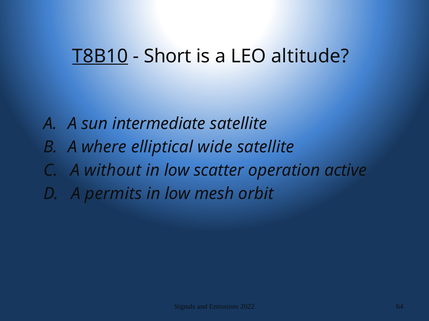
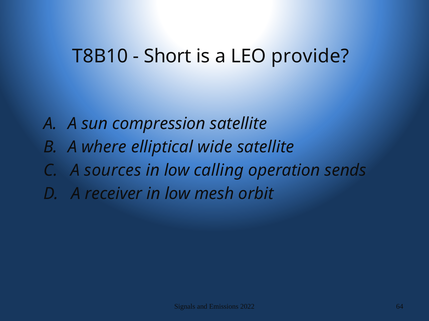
T8B10 underline: present -> none (100, 56)
altitude: altitude -> provide (310, 56)
intermediate: intermediate -> compression (159, 124)
without: without -> sources (113, 171)
scatter: scatter -> calling (219, 171)
active: active -> sends (346, 171)
permits: permits -> receiver (114, 194)
